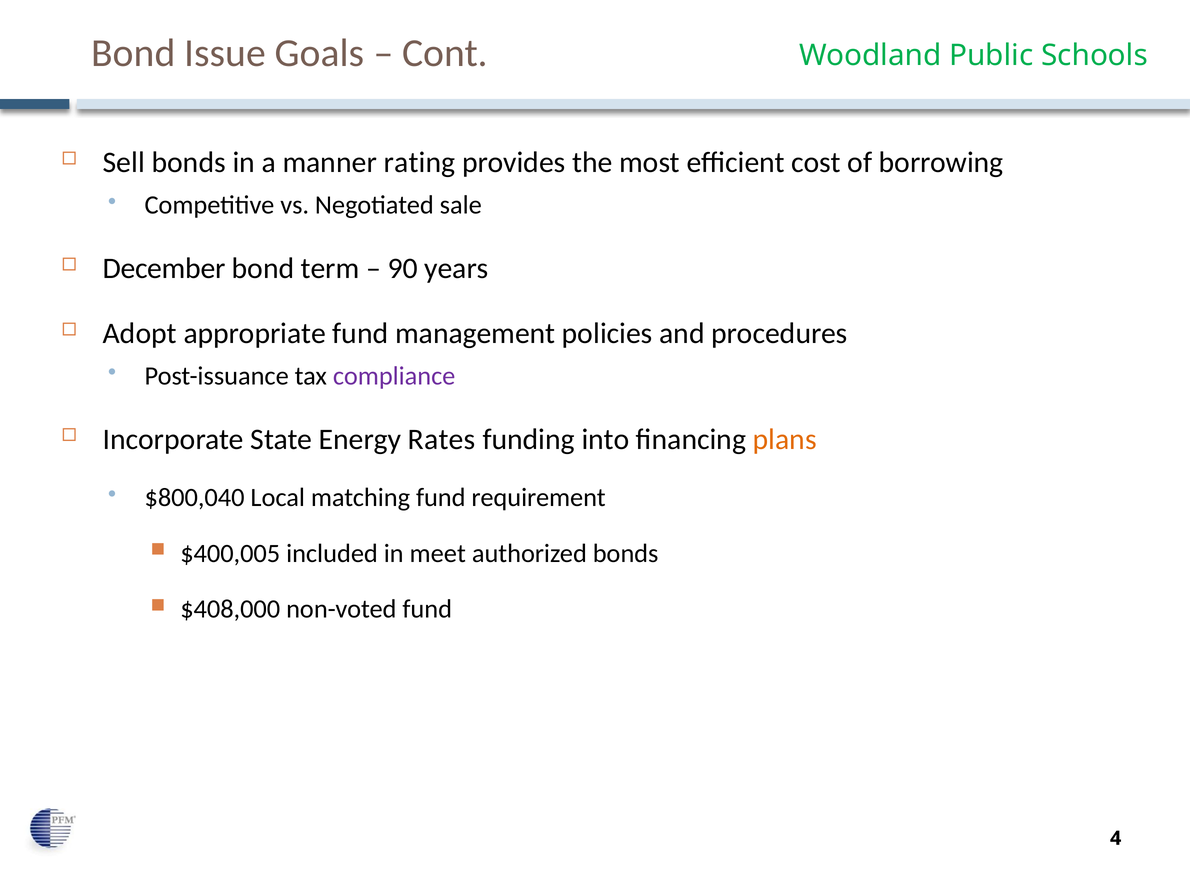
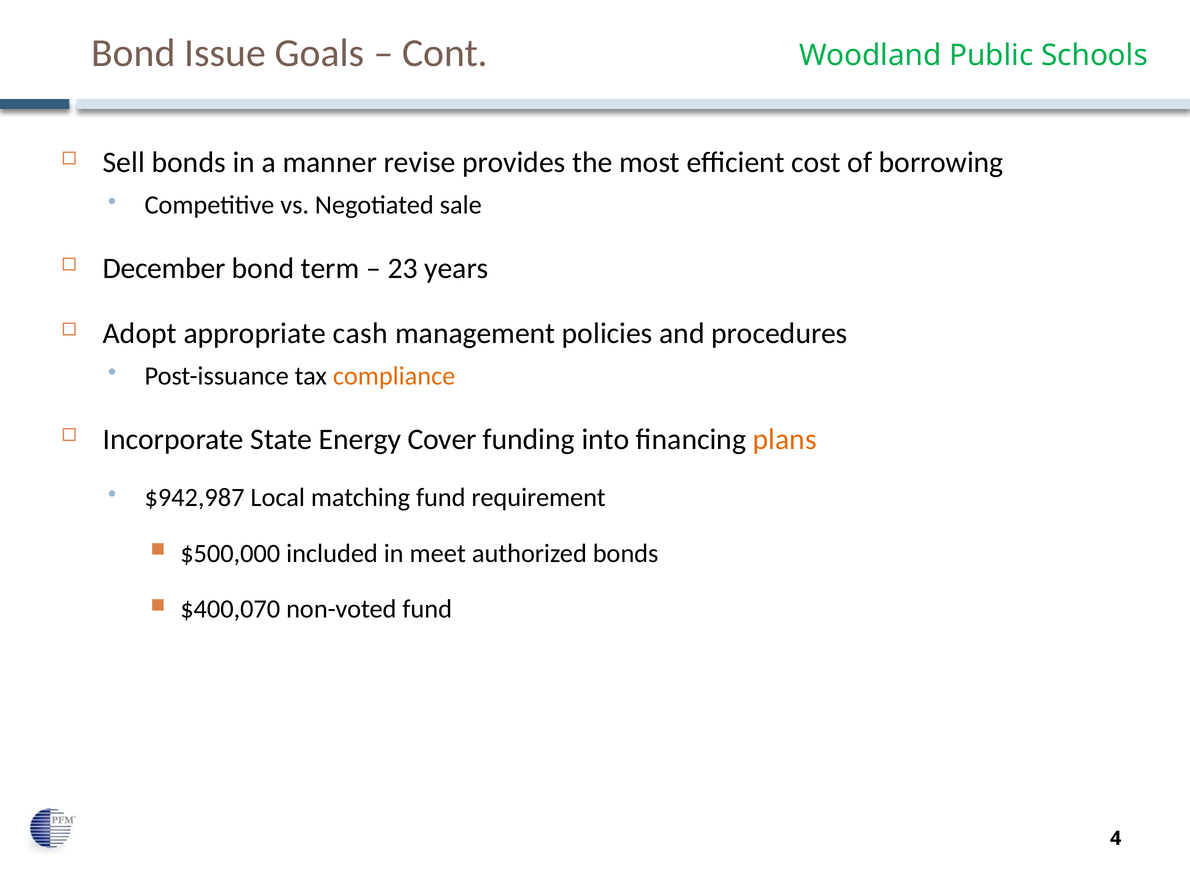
rating: rating -> revise (420, 163)
90: 90 -> 23 (403, 269)
appropriate fund: fund -> cash (360, 334)
compliance colour: purple -> orange (394, 376)
Rates: Rates -> Cover (442, 440)
$800,040: $800,040 -> $942,987 (195, 498)
$400,005: $400,005 -> $500,000 (230, 554)
$408,000: $408,000 -> $400,070 (230, 610)
